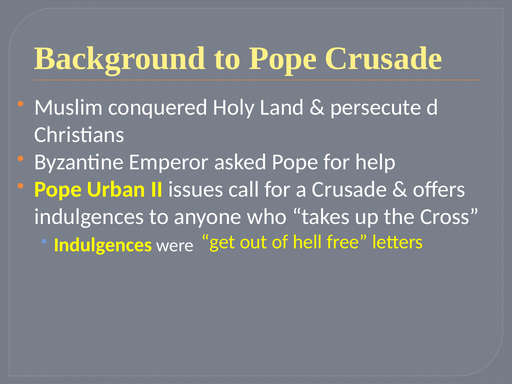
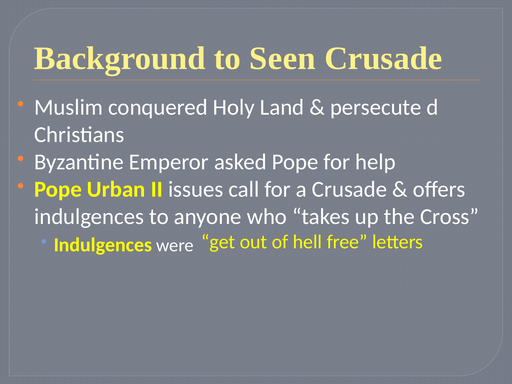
to Pope: Pope -> Seen (283, 58)
